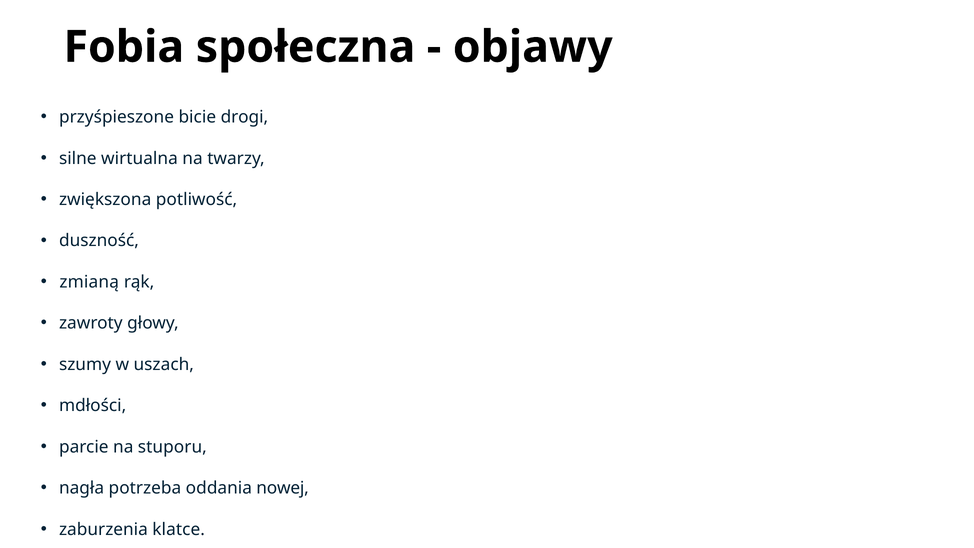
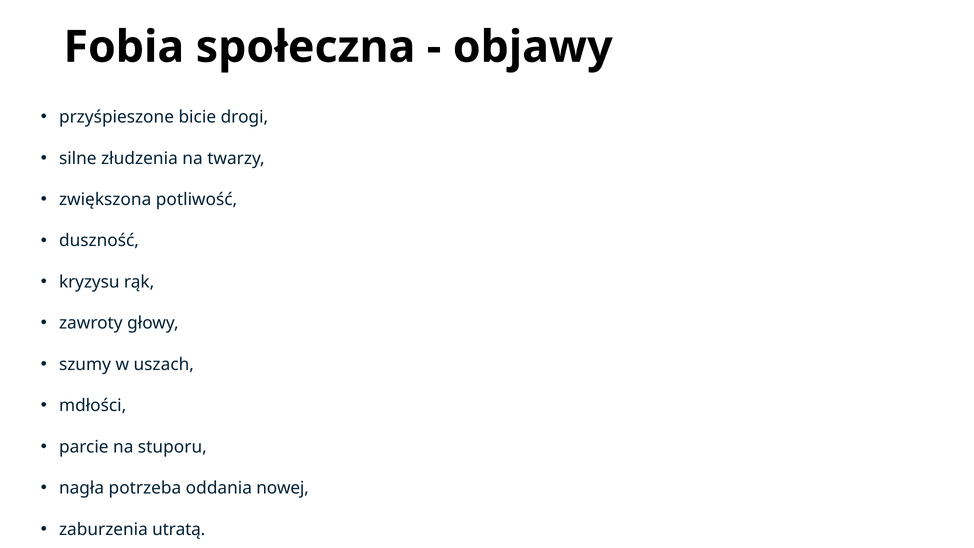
wirtualna: wirtualna -> złudzenia (139, 158)
zmianą: zmianą -> kryzysu (89, 282)
klatce: klatce -> utratą (179, 529)
